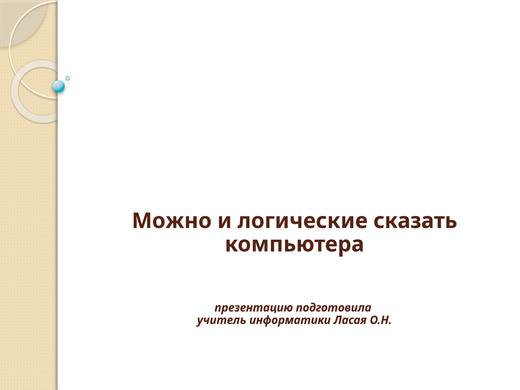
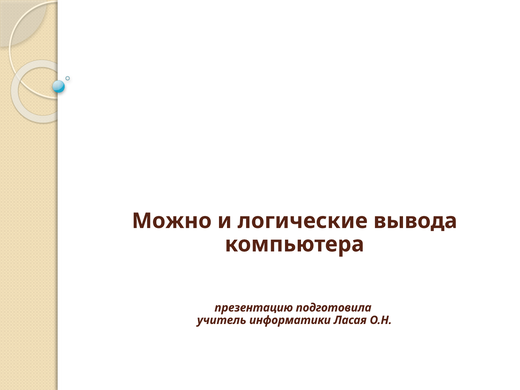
сказать: сказать -> вывода (415, 221)
